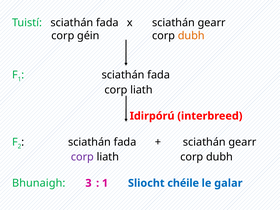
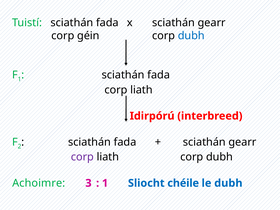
dubh colour: orange -> blue (191, 36)
Bhunaigh: Bhunaigh -> Achoimre (39, 183)
le galar: galar -> dubh (228, 183)
